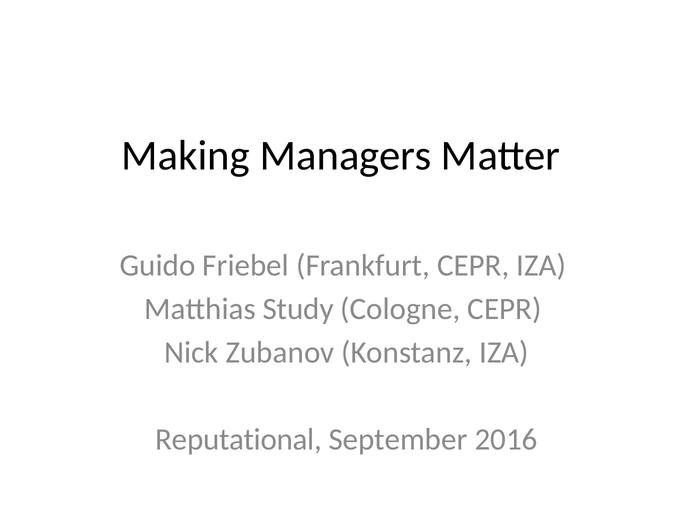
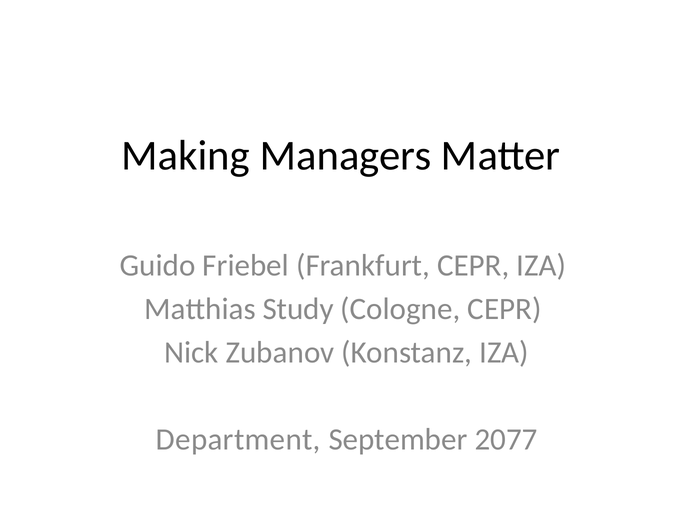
Reputational: Reputational -> Department (238, 440)
2016: 2016 -> 2077 (506, 440)
